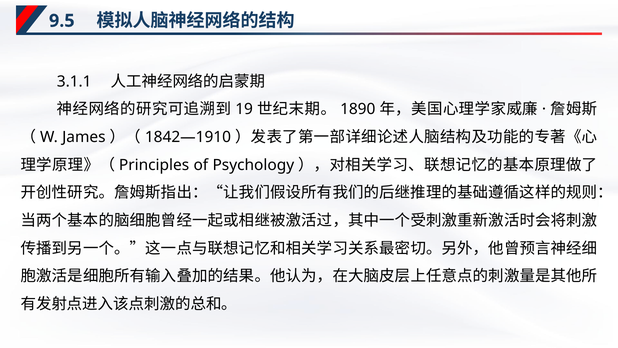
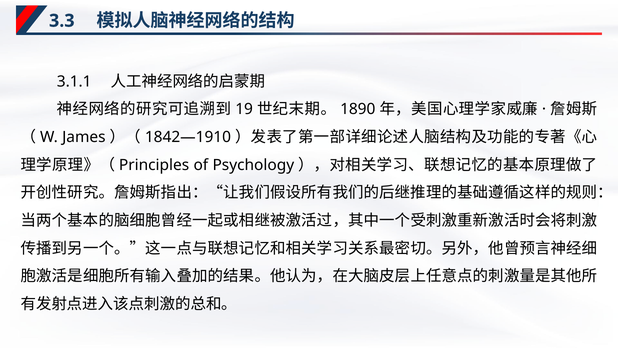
9.5: 9.5 -> 3.3 (62, 21)
